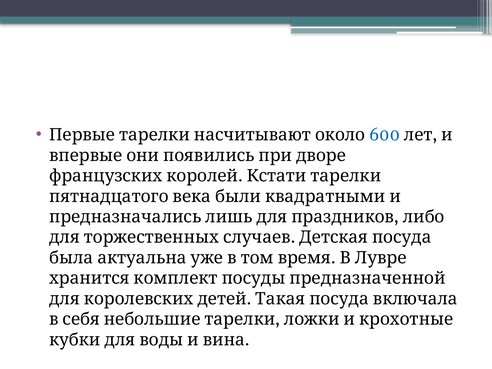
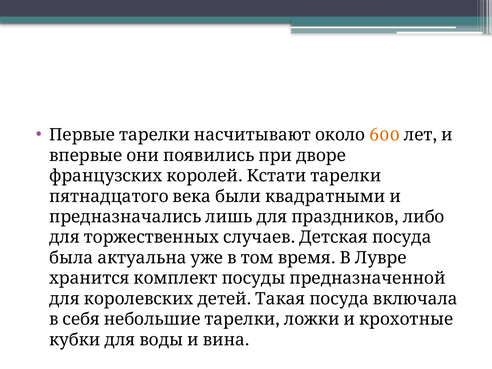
600 colour: blue -> orange (385, 135)
